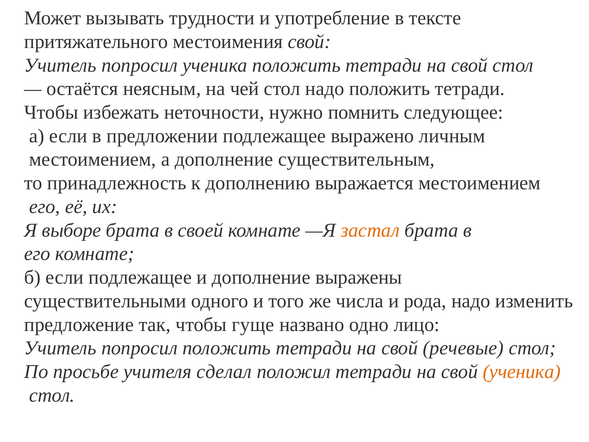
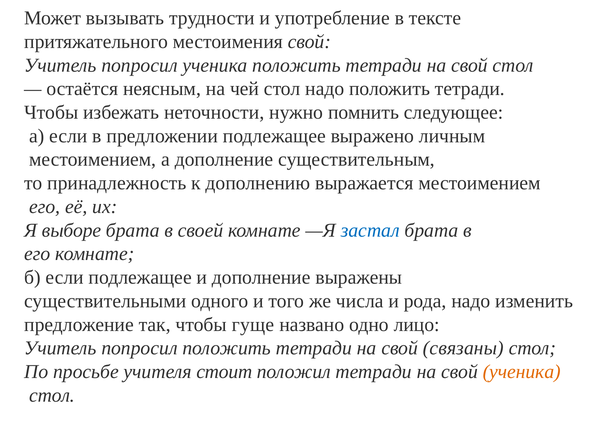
застал colour: orange -> blue (370, 230)
речевые: речевые -> связаны (463, 348)
сделал: сделал -> стоит (224, 371)
